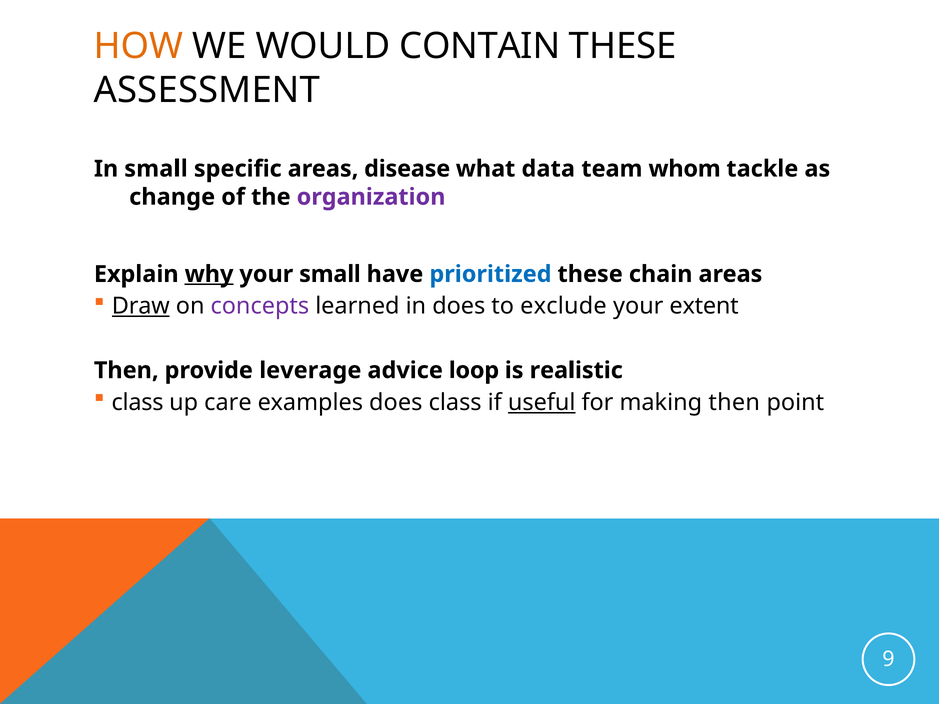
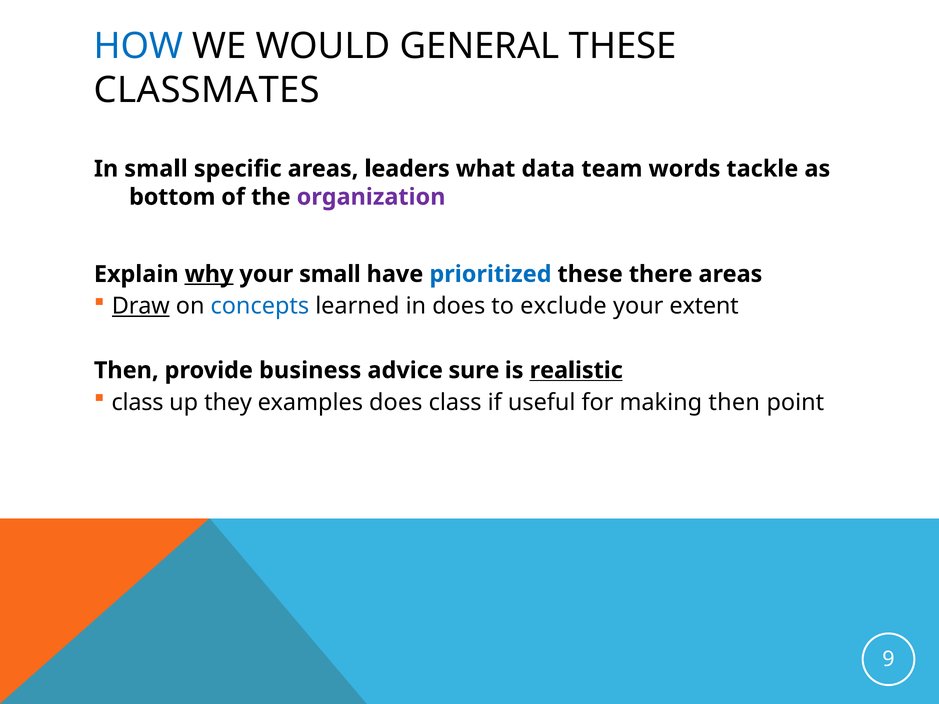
HOW colour: orange -> blue (139, 46)
CONTAIN: CONTAIN -> GENERAL (480, 46)
ASSESSMENT: ASSESSMENT -> CLASSMATES (207, 90)
disease: disease -> leaders (407, 169)
whom: whom -> words (684, 169)
change: change -> bottom (172, 197)
chain: chain -> there (661, 274)
concepts colour: purple -> blue (260, 306)
leverage: leverage -> business (310, 371)
loop: loop -> sure (474, 371)
realistic underline: none -> present (576, 371)
care: care -> they (228, 403)
useful underline: present -> none (542, 403)
